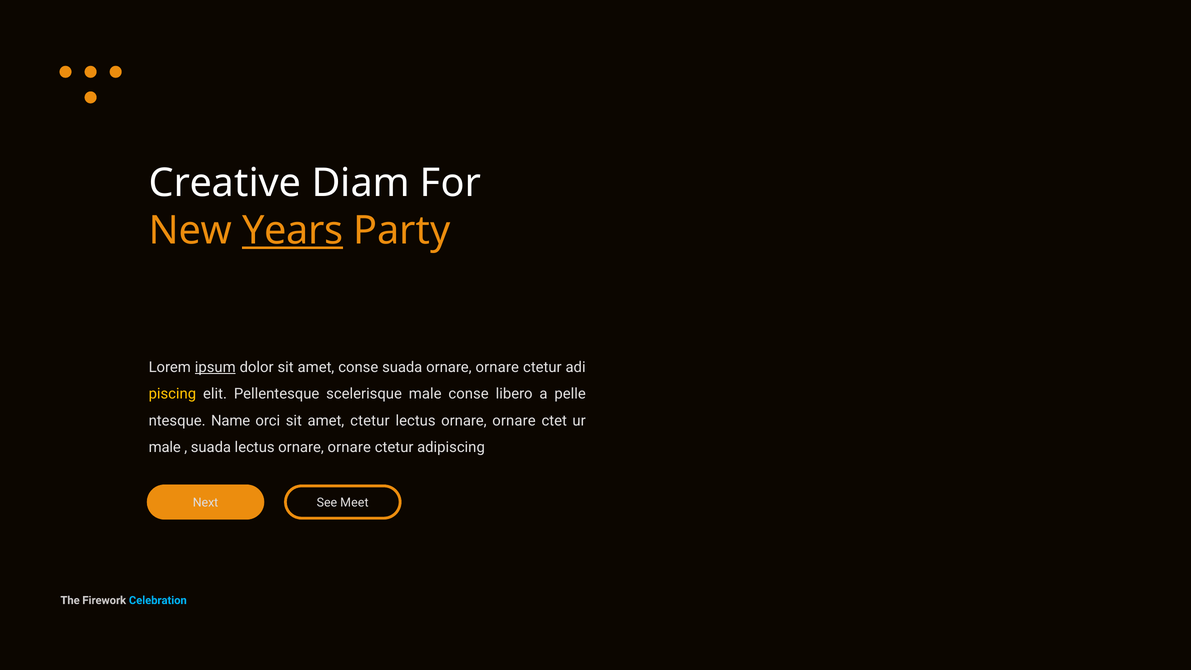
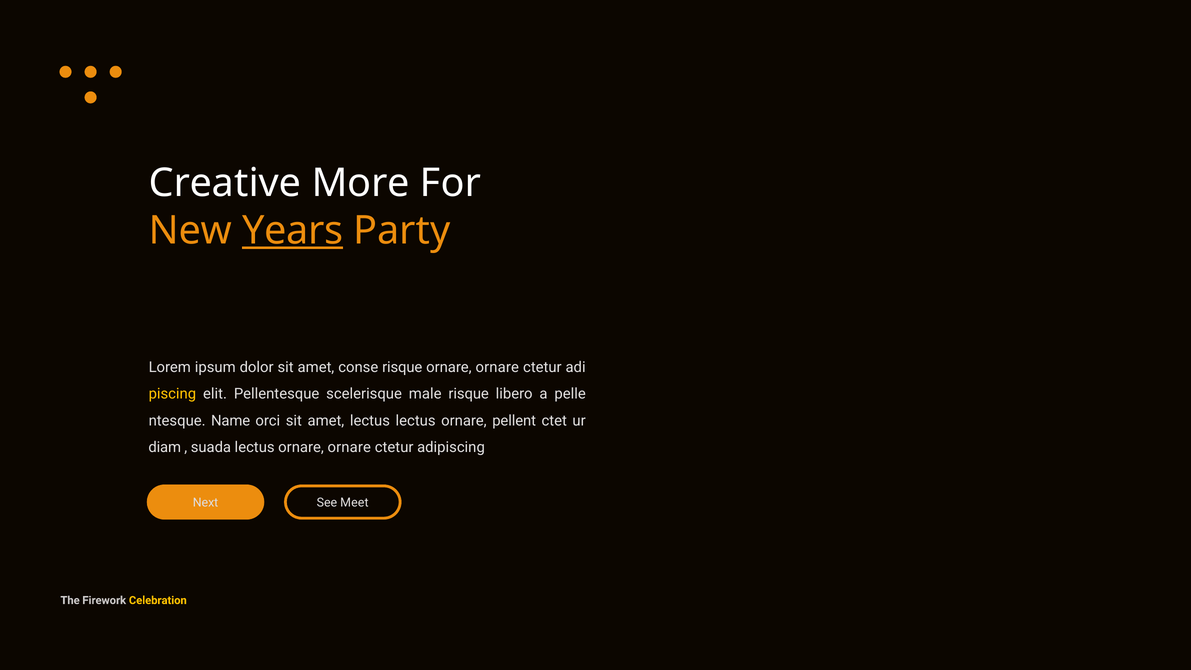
Diam: Diam -> More (361, 183)
ipsum underline: present -> none (215, 367)
conse suada: suada -> risque (402, 367)
male conse: conse -> risque (469, 394)
amet ctetur: ctetur -> lectus (370, 421)
ornare: ornare -> pellent (514, 421)
male: male -> diam (165, 447)
Celebration colour: light blue -> yellow (158, 600)
